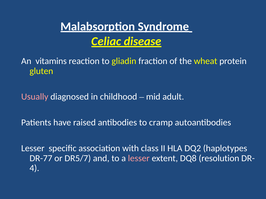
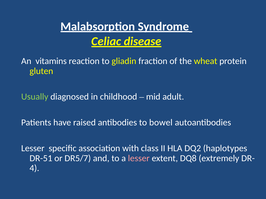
Usually colour: pink -> light green (35, 97)
cramp: cramp -> bowel (161, 123)
DR-77: DR-77 -> DR-51 (41, 159)
resolution: resolution -> extremely (219, 159)
